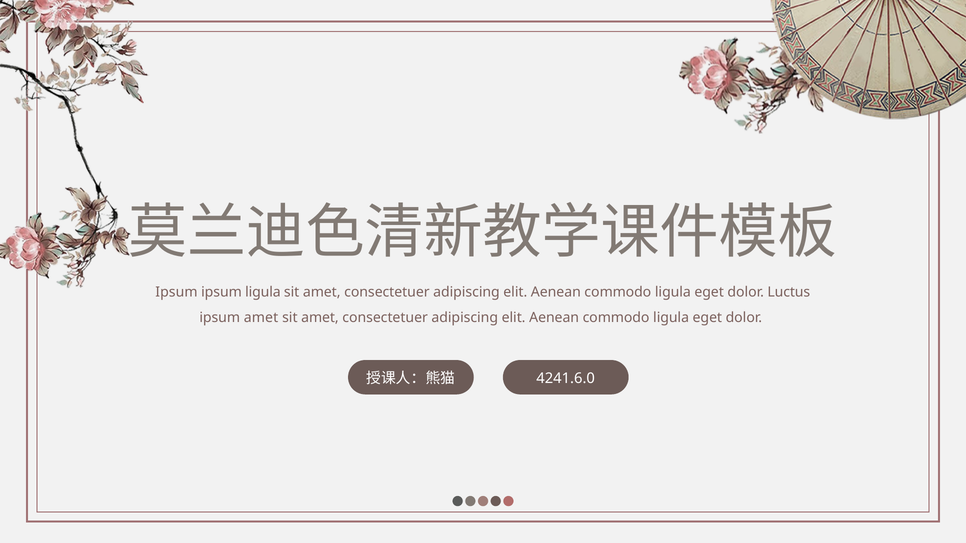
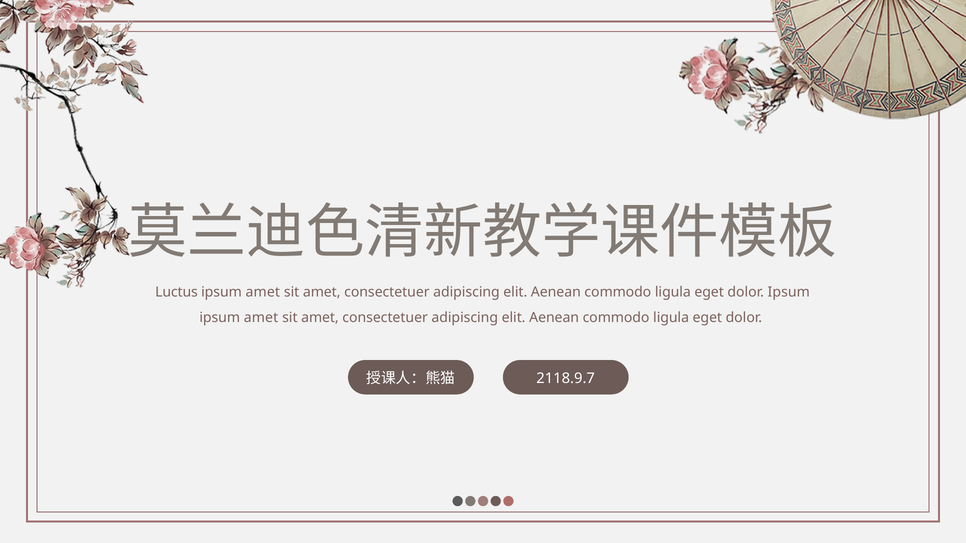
Ipsum: Ipsum -> Luctus (177, 292)
ligula: ligula -> amet (263, 292)
dolor Luctus: Luctus -> Ipsum (789, 292)
4241.6.0: 4241.6.0 -> 2118.9.7 (566, 378)
